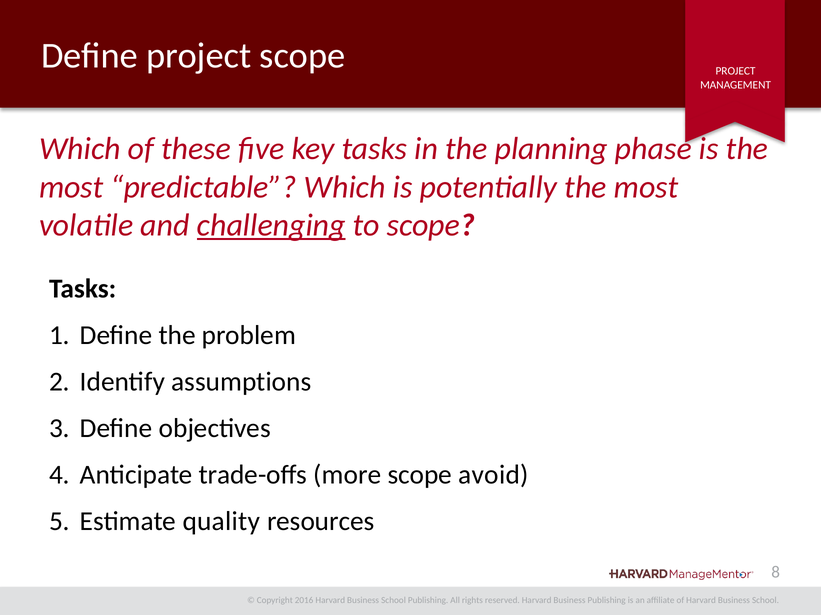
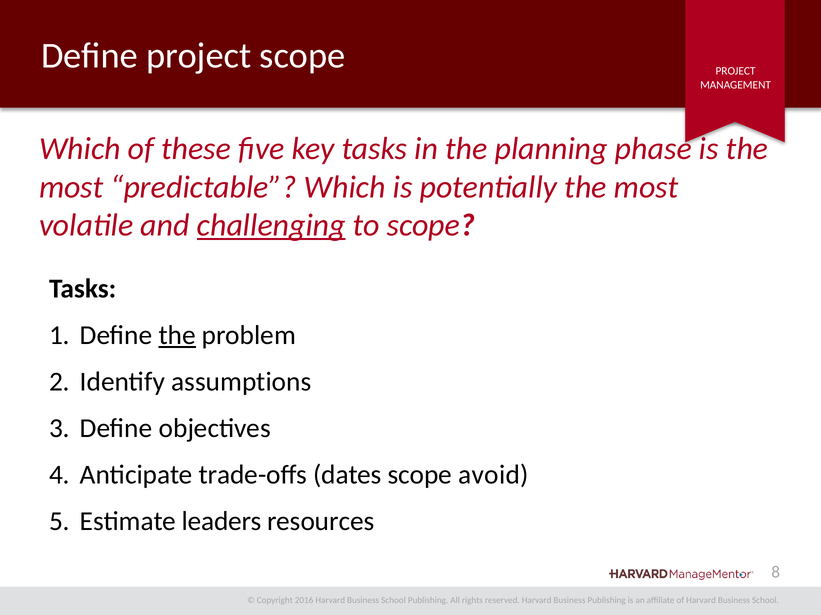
the underline: none -> present (177, 336)
more: more -> dates (347, 475)
quality: quality -> leaders (222, 522)
